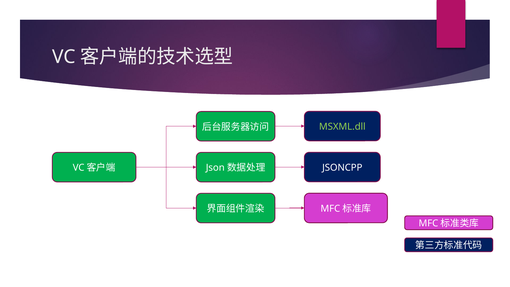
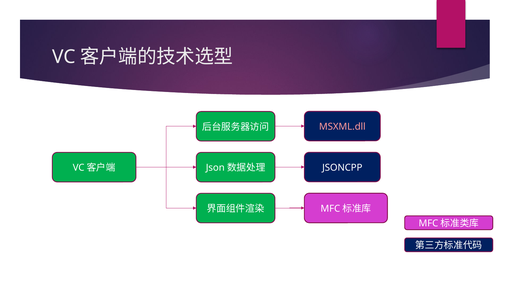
MSXML.dll colour: light green -> pink (342, 127)
